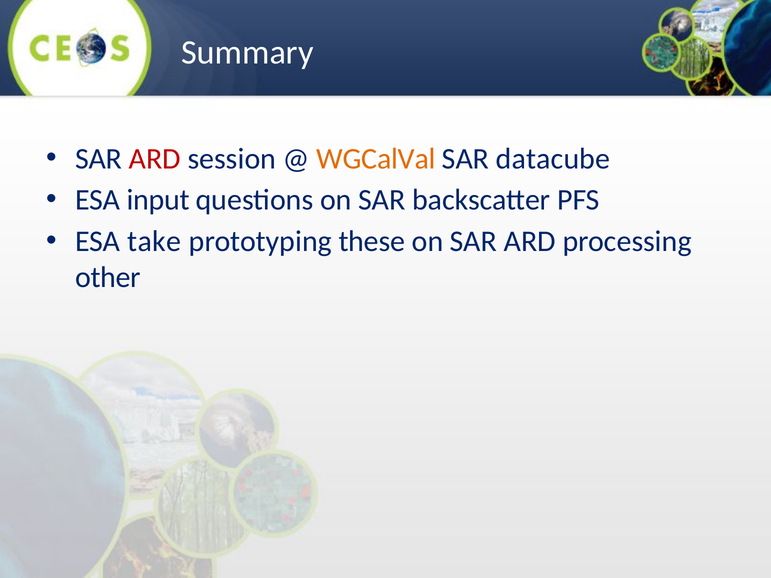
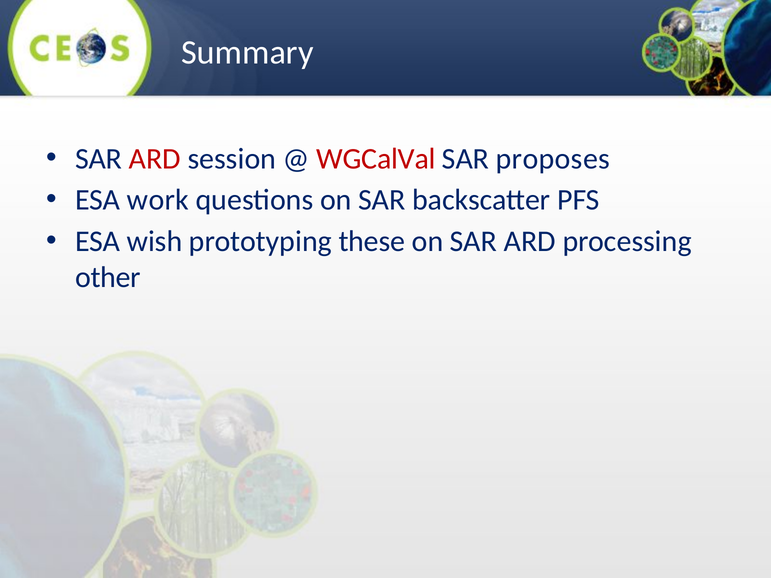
WGCalVal colour: orange -> red (376, 159)
datacube: datacube -> proposes (553, 159)
input: input -> work (158, 200)
take: take -> wish (155, 241)
